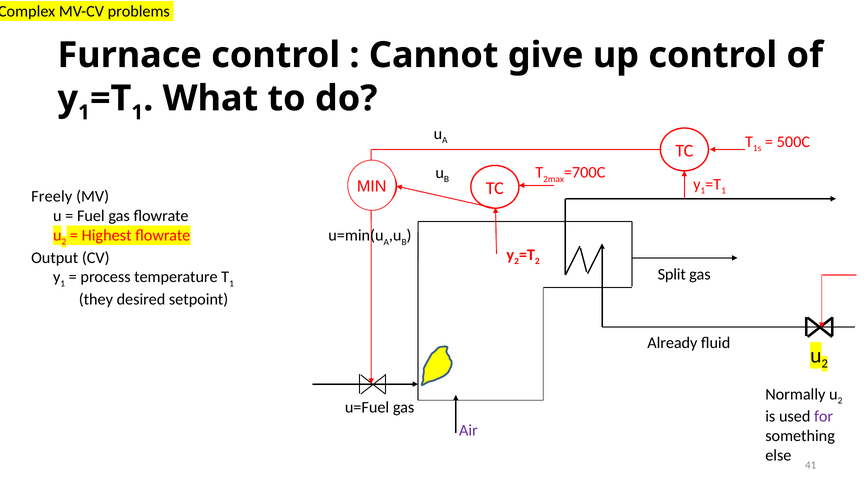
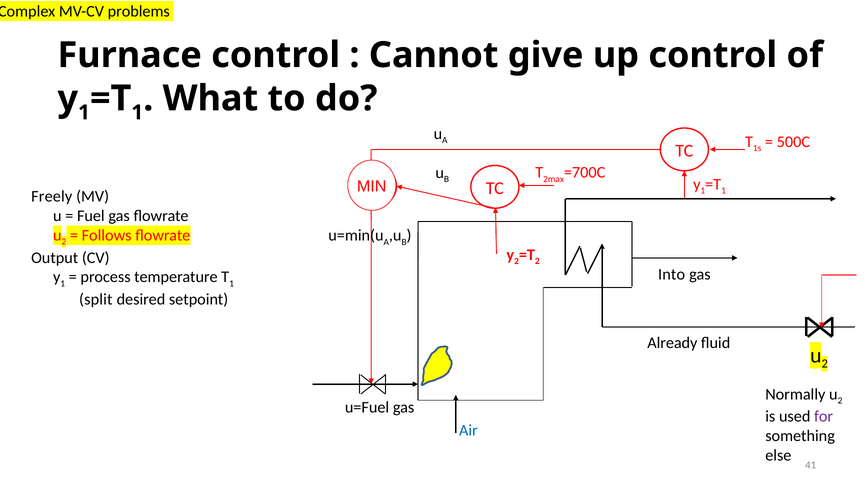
Highest: Highest -> Follows (107, 236)
Split: Split -> Into (672, 275)
they: they -> split (96, 299)
Air colour: purple -> blue (468, 430)
